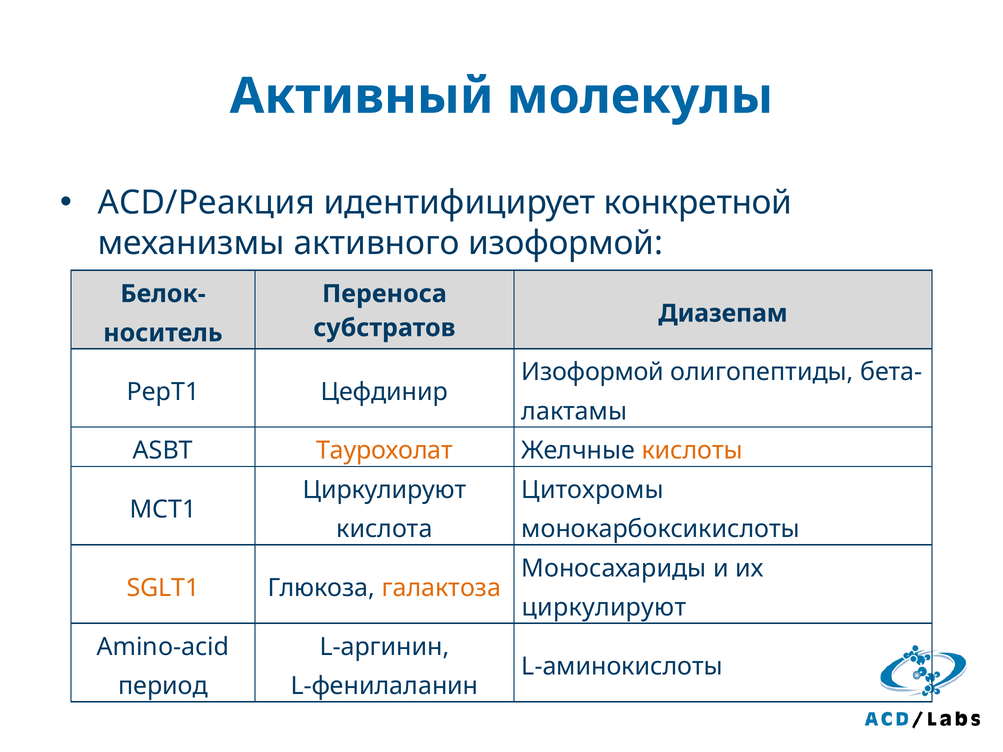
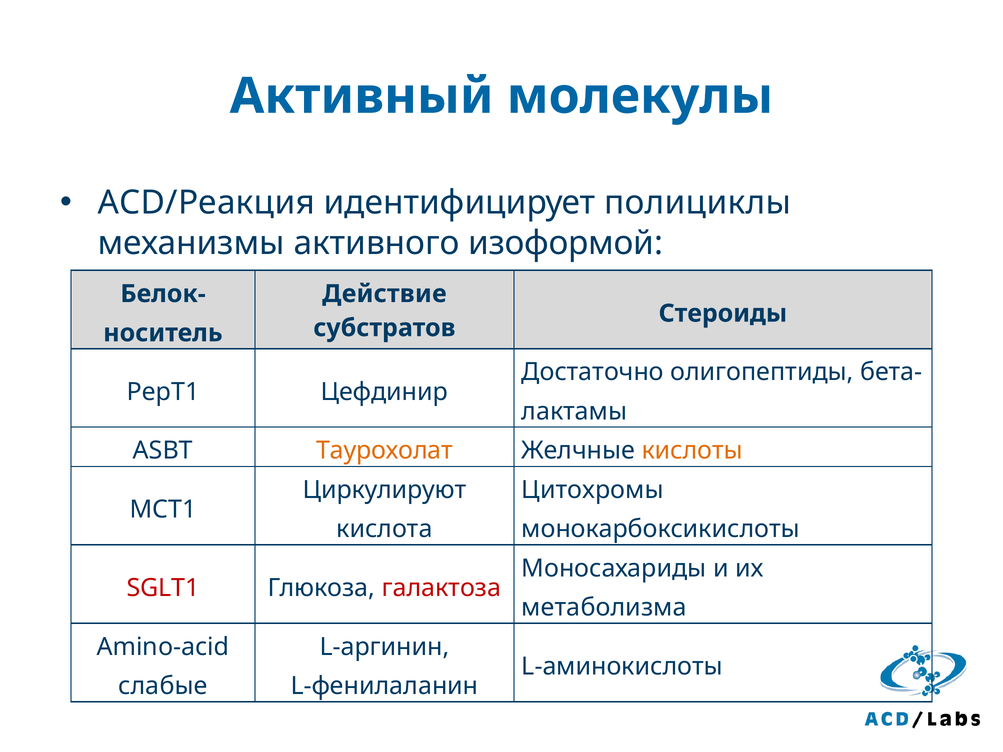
конкретной: конкретной -> полициклы (698, 203)
Переноса: Переноса -> Действие (384, 294)
Диазепам: Диазепам -> Стероиды (723, 314)
Изоформой: Изоформой -> Достаточно (593, 372)
SGLT1 colour: orange -> red (163, 588)
галактоза colour: orange -> red (441, 588)
циркулируют: циркулируют -> метаболизма (604, 608)
период: период -> слабые (163, 686)
